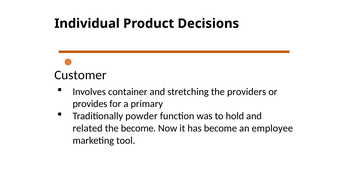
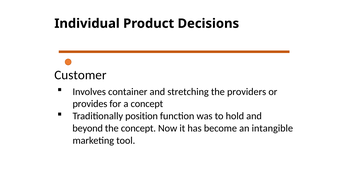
a primary: primary -> concept (147, 104)
powder: powder -> position (142, 116)
related: related -> beyond (88, 128)
the become: become -> concept (138, 128)
employee: employee -> intangible (272, 128)
